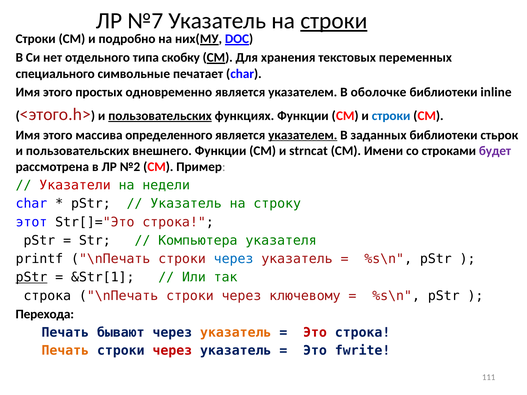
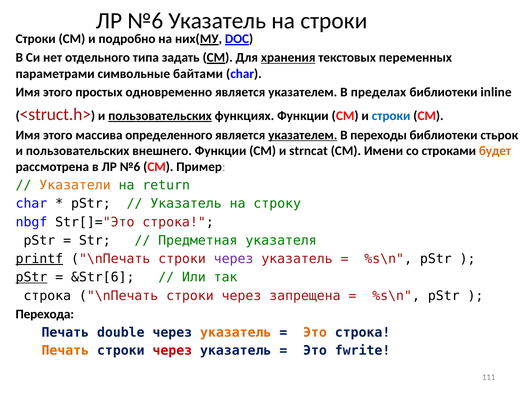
№7: №7 -> №6 (145, 21)
строки underline: present -> none (334, 21)
скобку: скобку -> задать (181, 58)
хранения underline: none -> present (288, 58)
специального: специального -> параметрами (55, 74)
печатает: печатает -> байтами (198, 74)
оболочке: оболочке -> пределах (378, 92)
<этого.h>: <этого.h> -> <struct.h> (55, 114)
заданных: заданных -> переходы (379, 135)
будет colour: purple -> orange (495, 151)
в ЛР №2: №2 -> №6 (130, 167)
Указатели colour: red -> orange (75, 185)
недели: недели -> return (166, 185)
этот: этот -> nbgf (31, 222)
Компьютера: Компьютера -> Предметная (198, 241)
printf underline: none -> present (39, 259)
через colour: blue -> purple (234, 259)
&Str[1: &Str[1 -> &Str[6 (103, 277)
ключевому: ключевому -> запрещена (305, 296)
бывают: бывают -> double (121, 333)
Это colour: red -> orange (315, 333)
